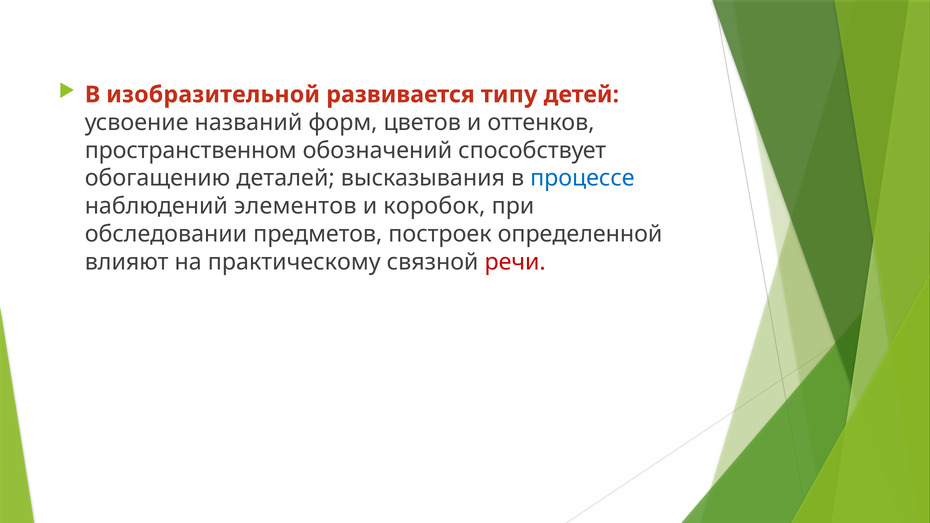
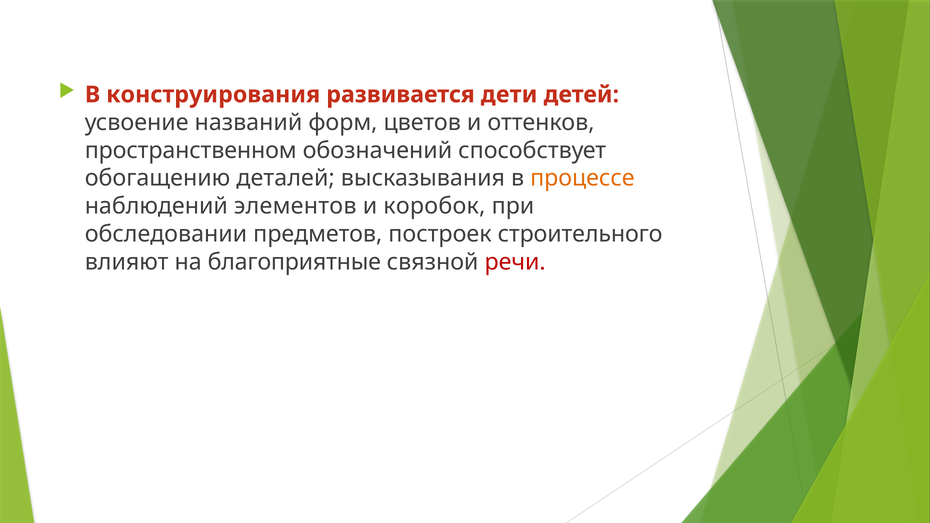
изобразительной: изобразительной -> конструирования (213, 95)
типу: типу -> дети (509, 95)
процессе colour: blue -> orange (582, 178)
определенной: определенной -> строительного (580, 234)
практическому: практическому -> благоприятные (294, 262)
